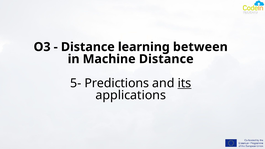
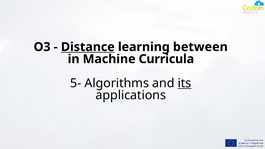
Distance underline: none -> present (88, 47)
Machine Distance: Distance -> Curricula (166, 59)
Predictions: Predictions -> Algorithms (117, 83)
